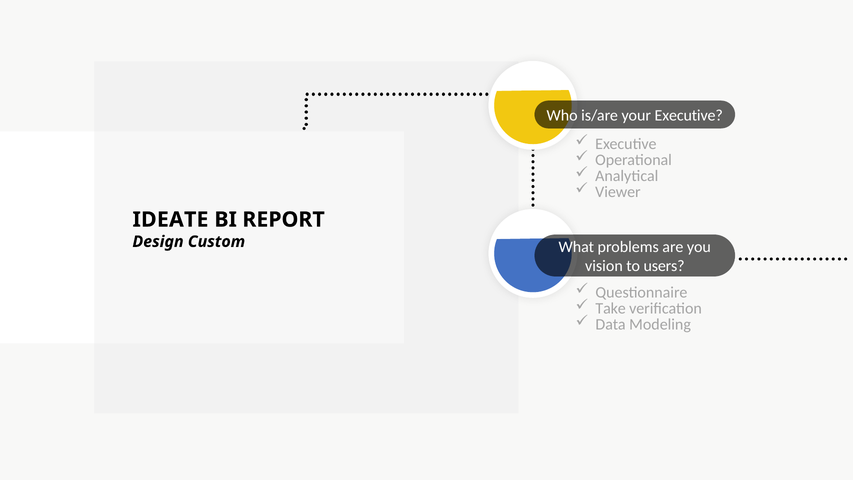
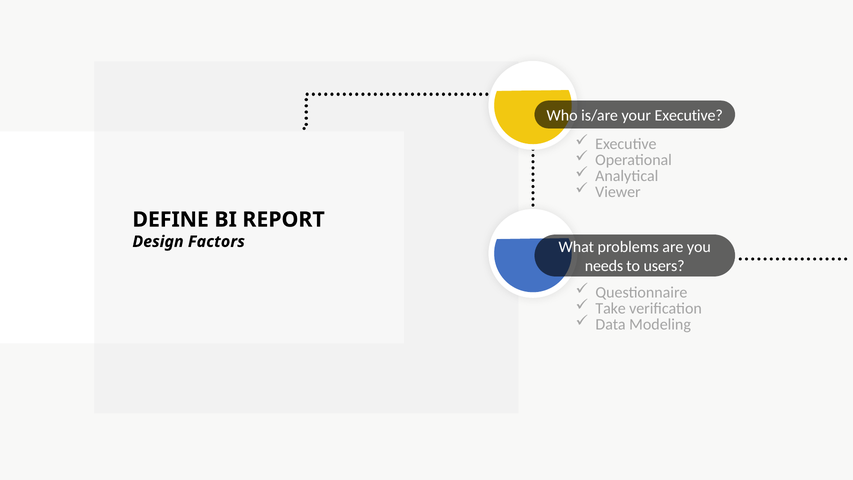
IDEATE: IDEATE -> DEFINE (171, 220)
Custom: Custom -> Factors (216, 242)
vision: vision -> needs (604, 266)
